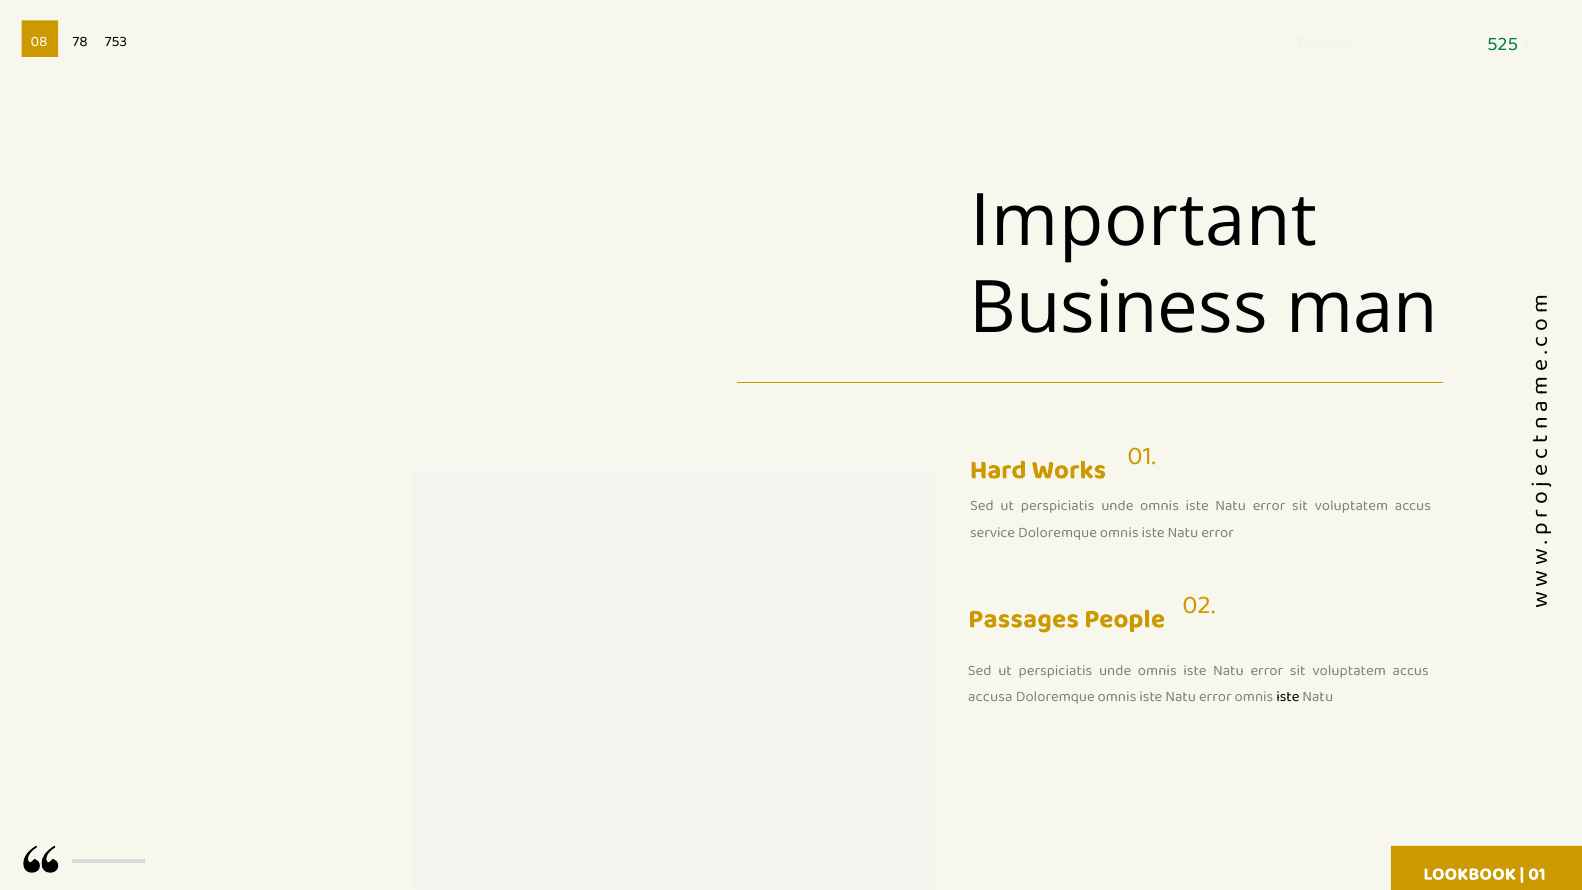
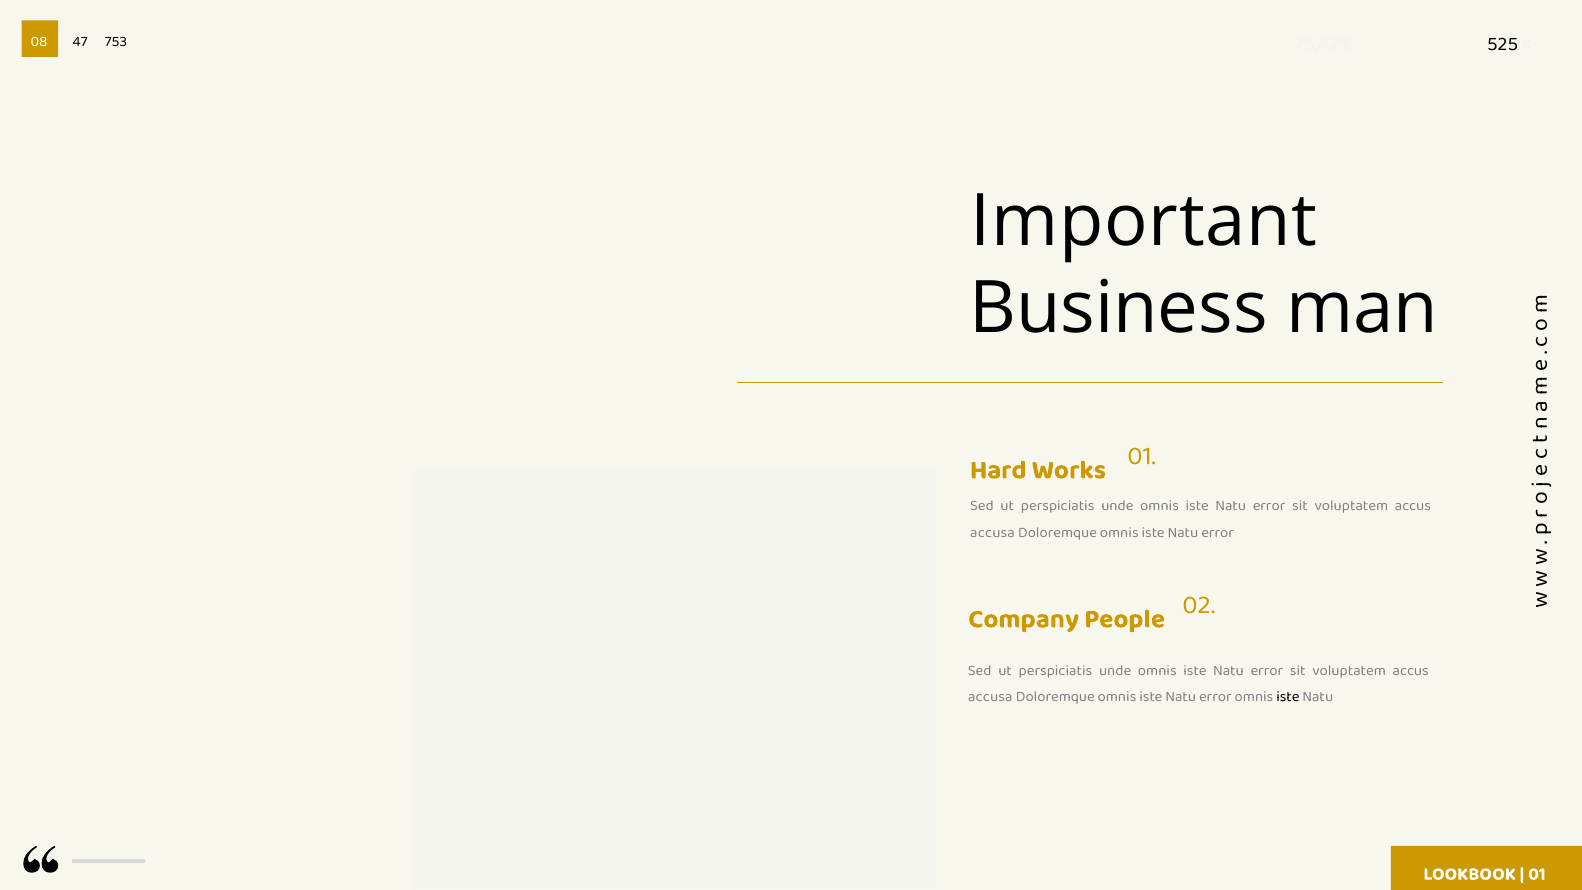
78: 78 -> 47 (80, 42)
525 colour: green -> black (1503, 44)
service: service -> accusa (993, 533)
Passages: Passages -> Company (1024, 618)
